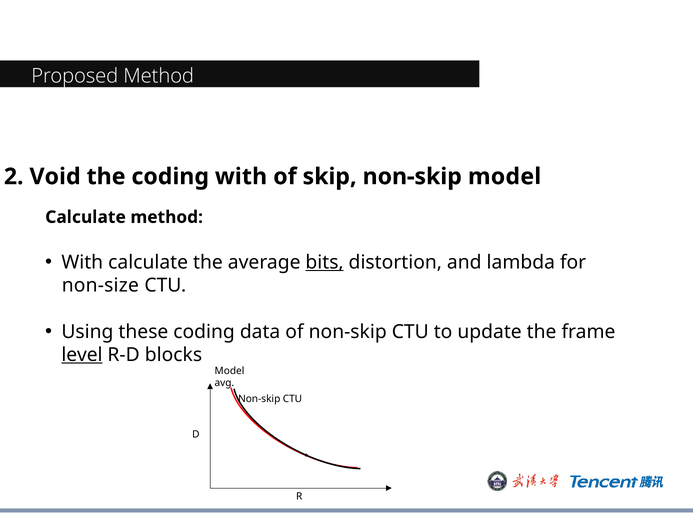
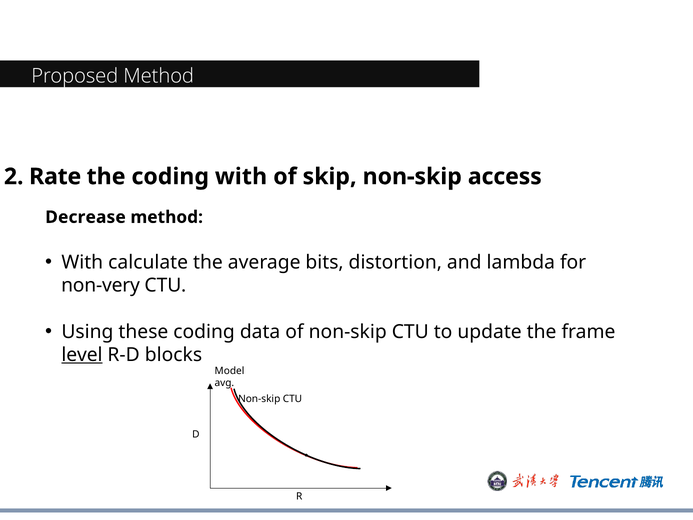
Void: Void -> Rate (55, 177)
non-skip model: model -> access (505, 177)
Calculate: Calculate -> Decrease (85, 217)
bits underline: present -> none (325, 262)
non-size: non-size -> non-very (101, 285)
